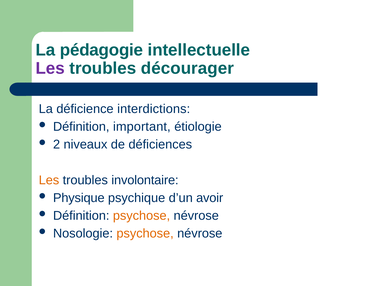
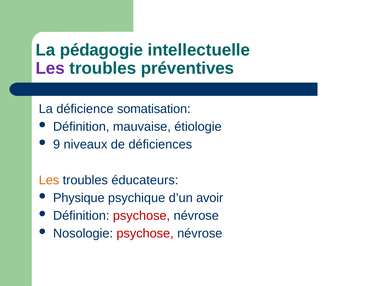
décourager: décourager -> préventives (188, 68)
interdictions: interdictions -> somatisation (154, 109)
important: important -> mauvaise (142, 127)
2: 2 -> 9 (57, 144)
involontaire: involontaire -> éducateurs (145, 180)
psychose colour: orange -> red (142, 215)
psychose colour: orange -> red (145, 233)
